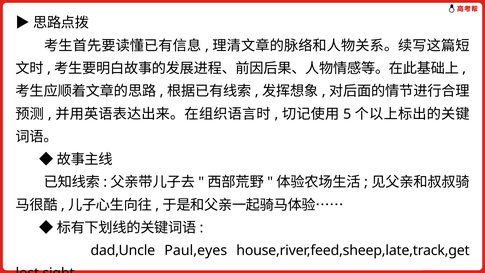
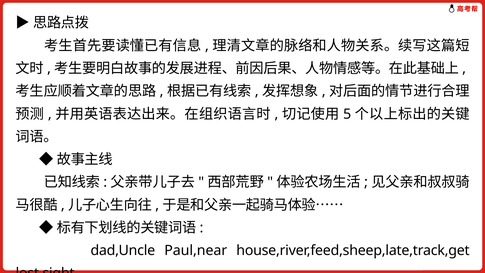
Paul,eyes: Paul,eyes -> Paul,near (196, 250)
